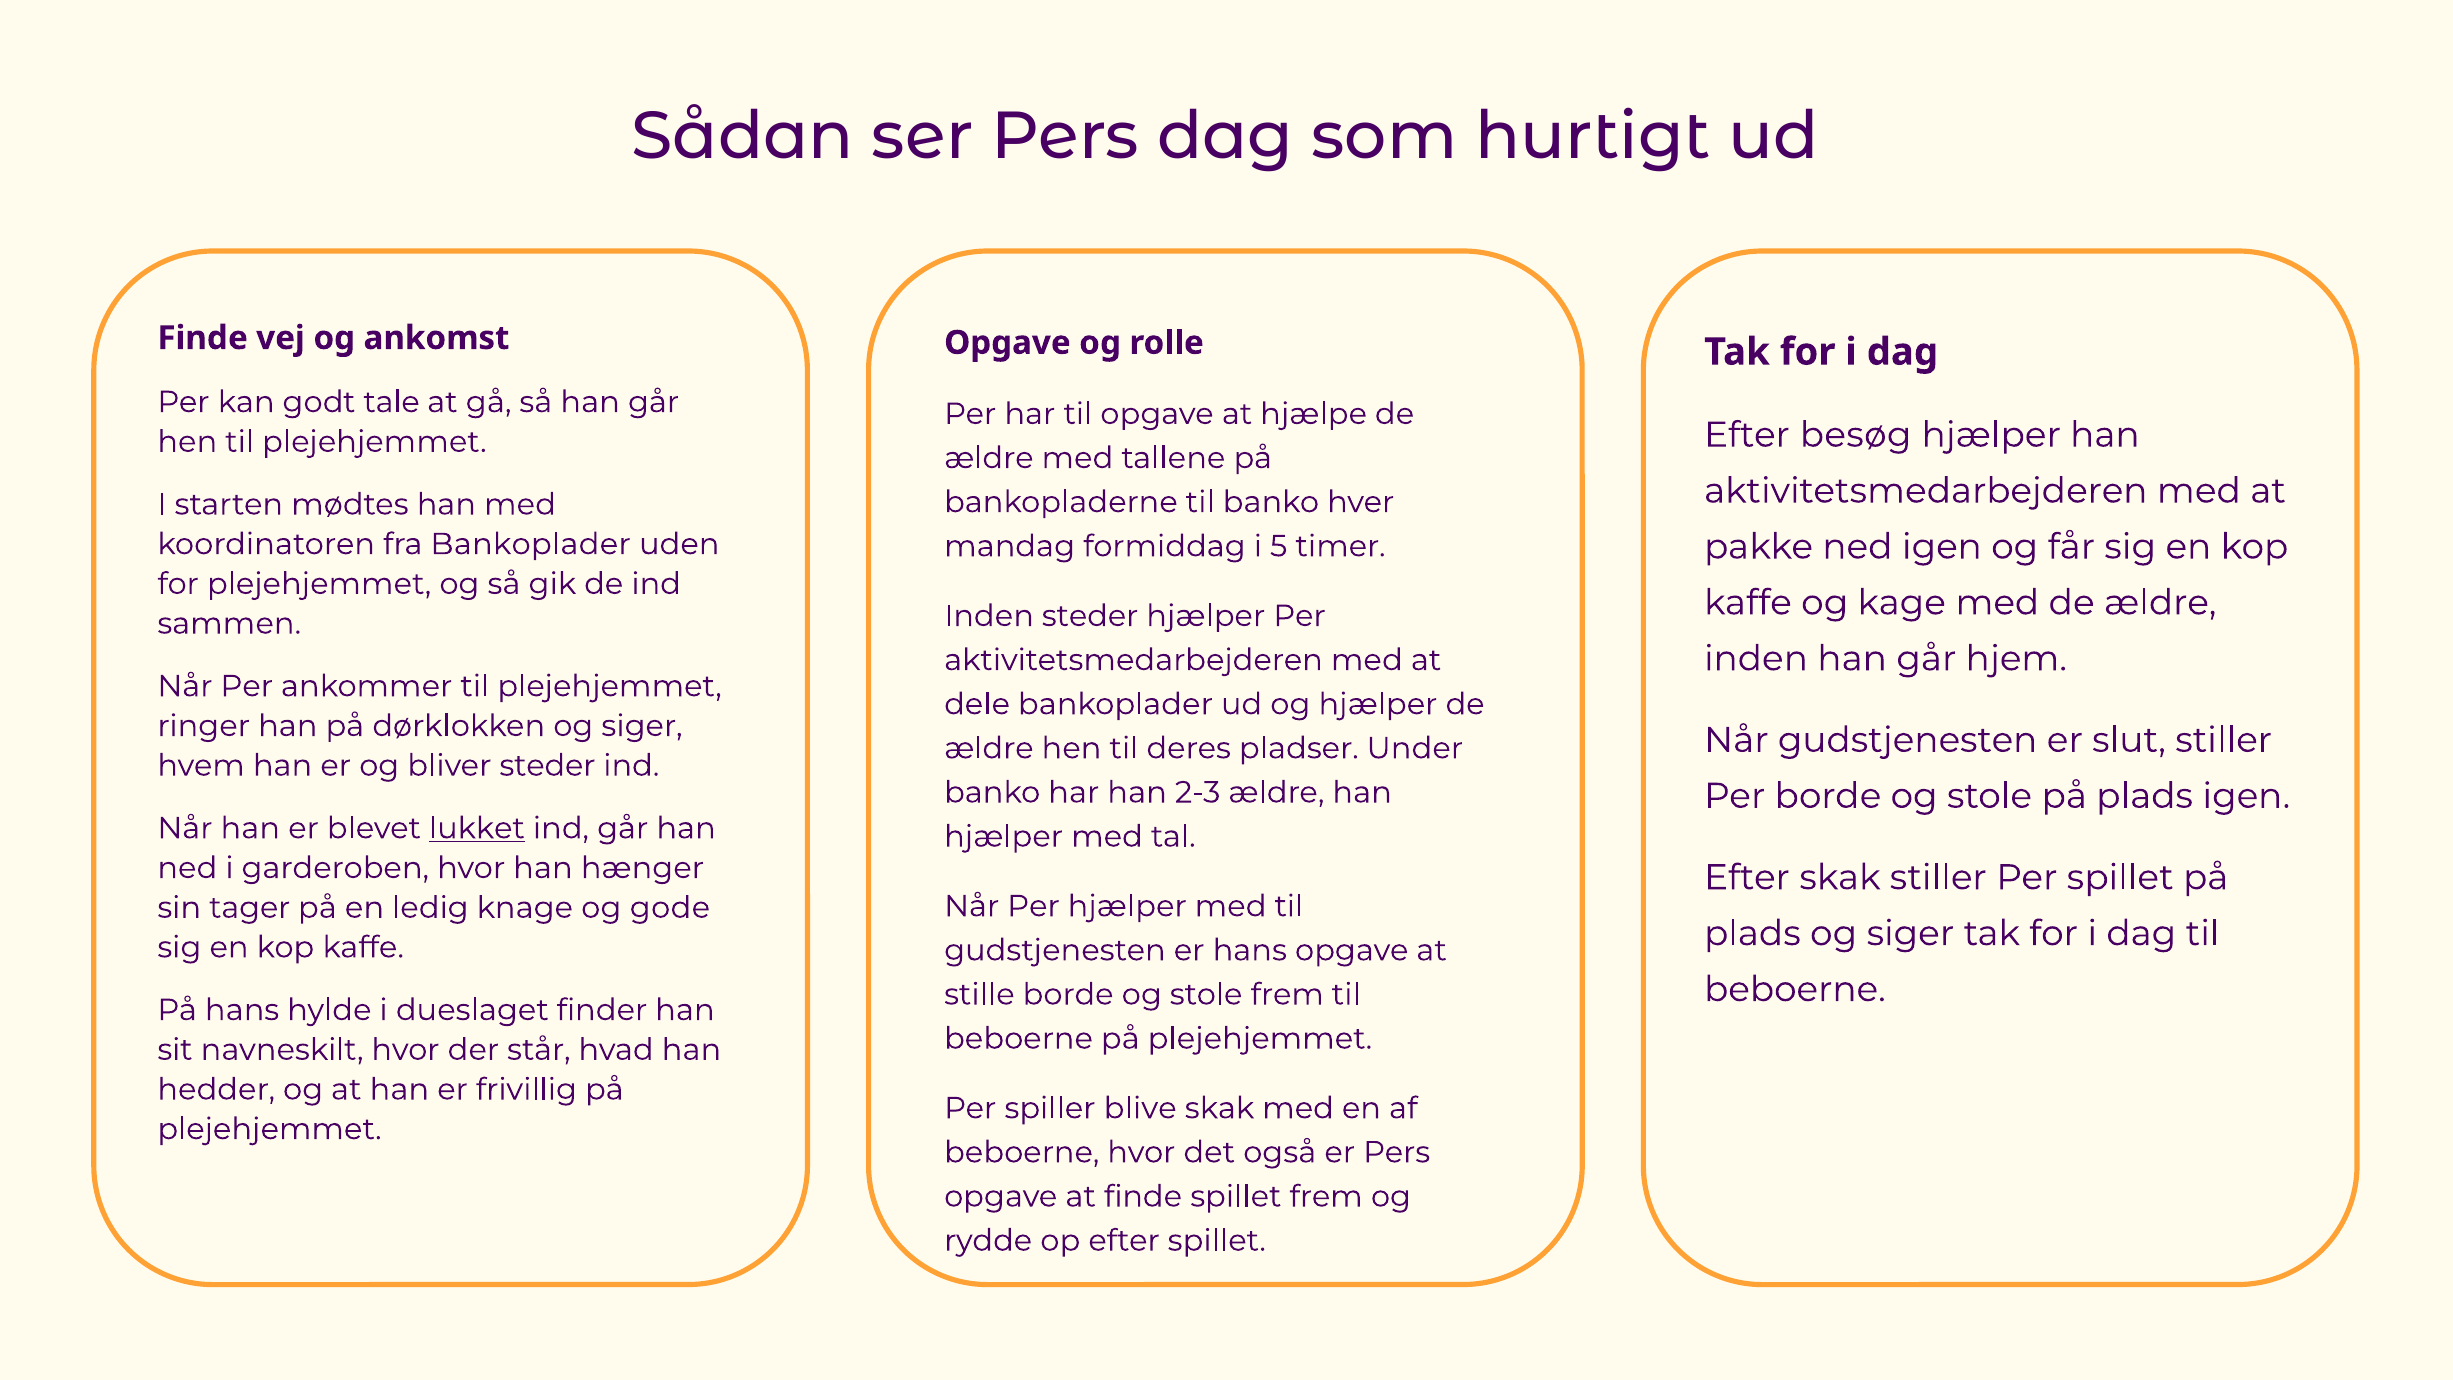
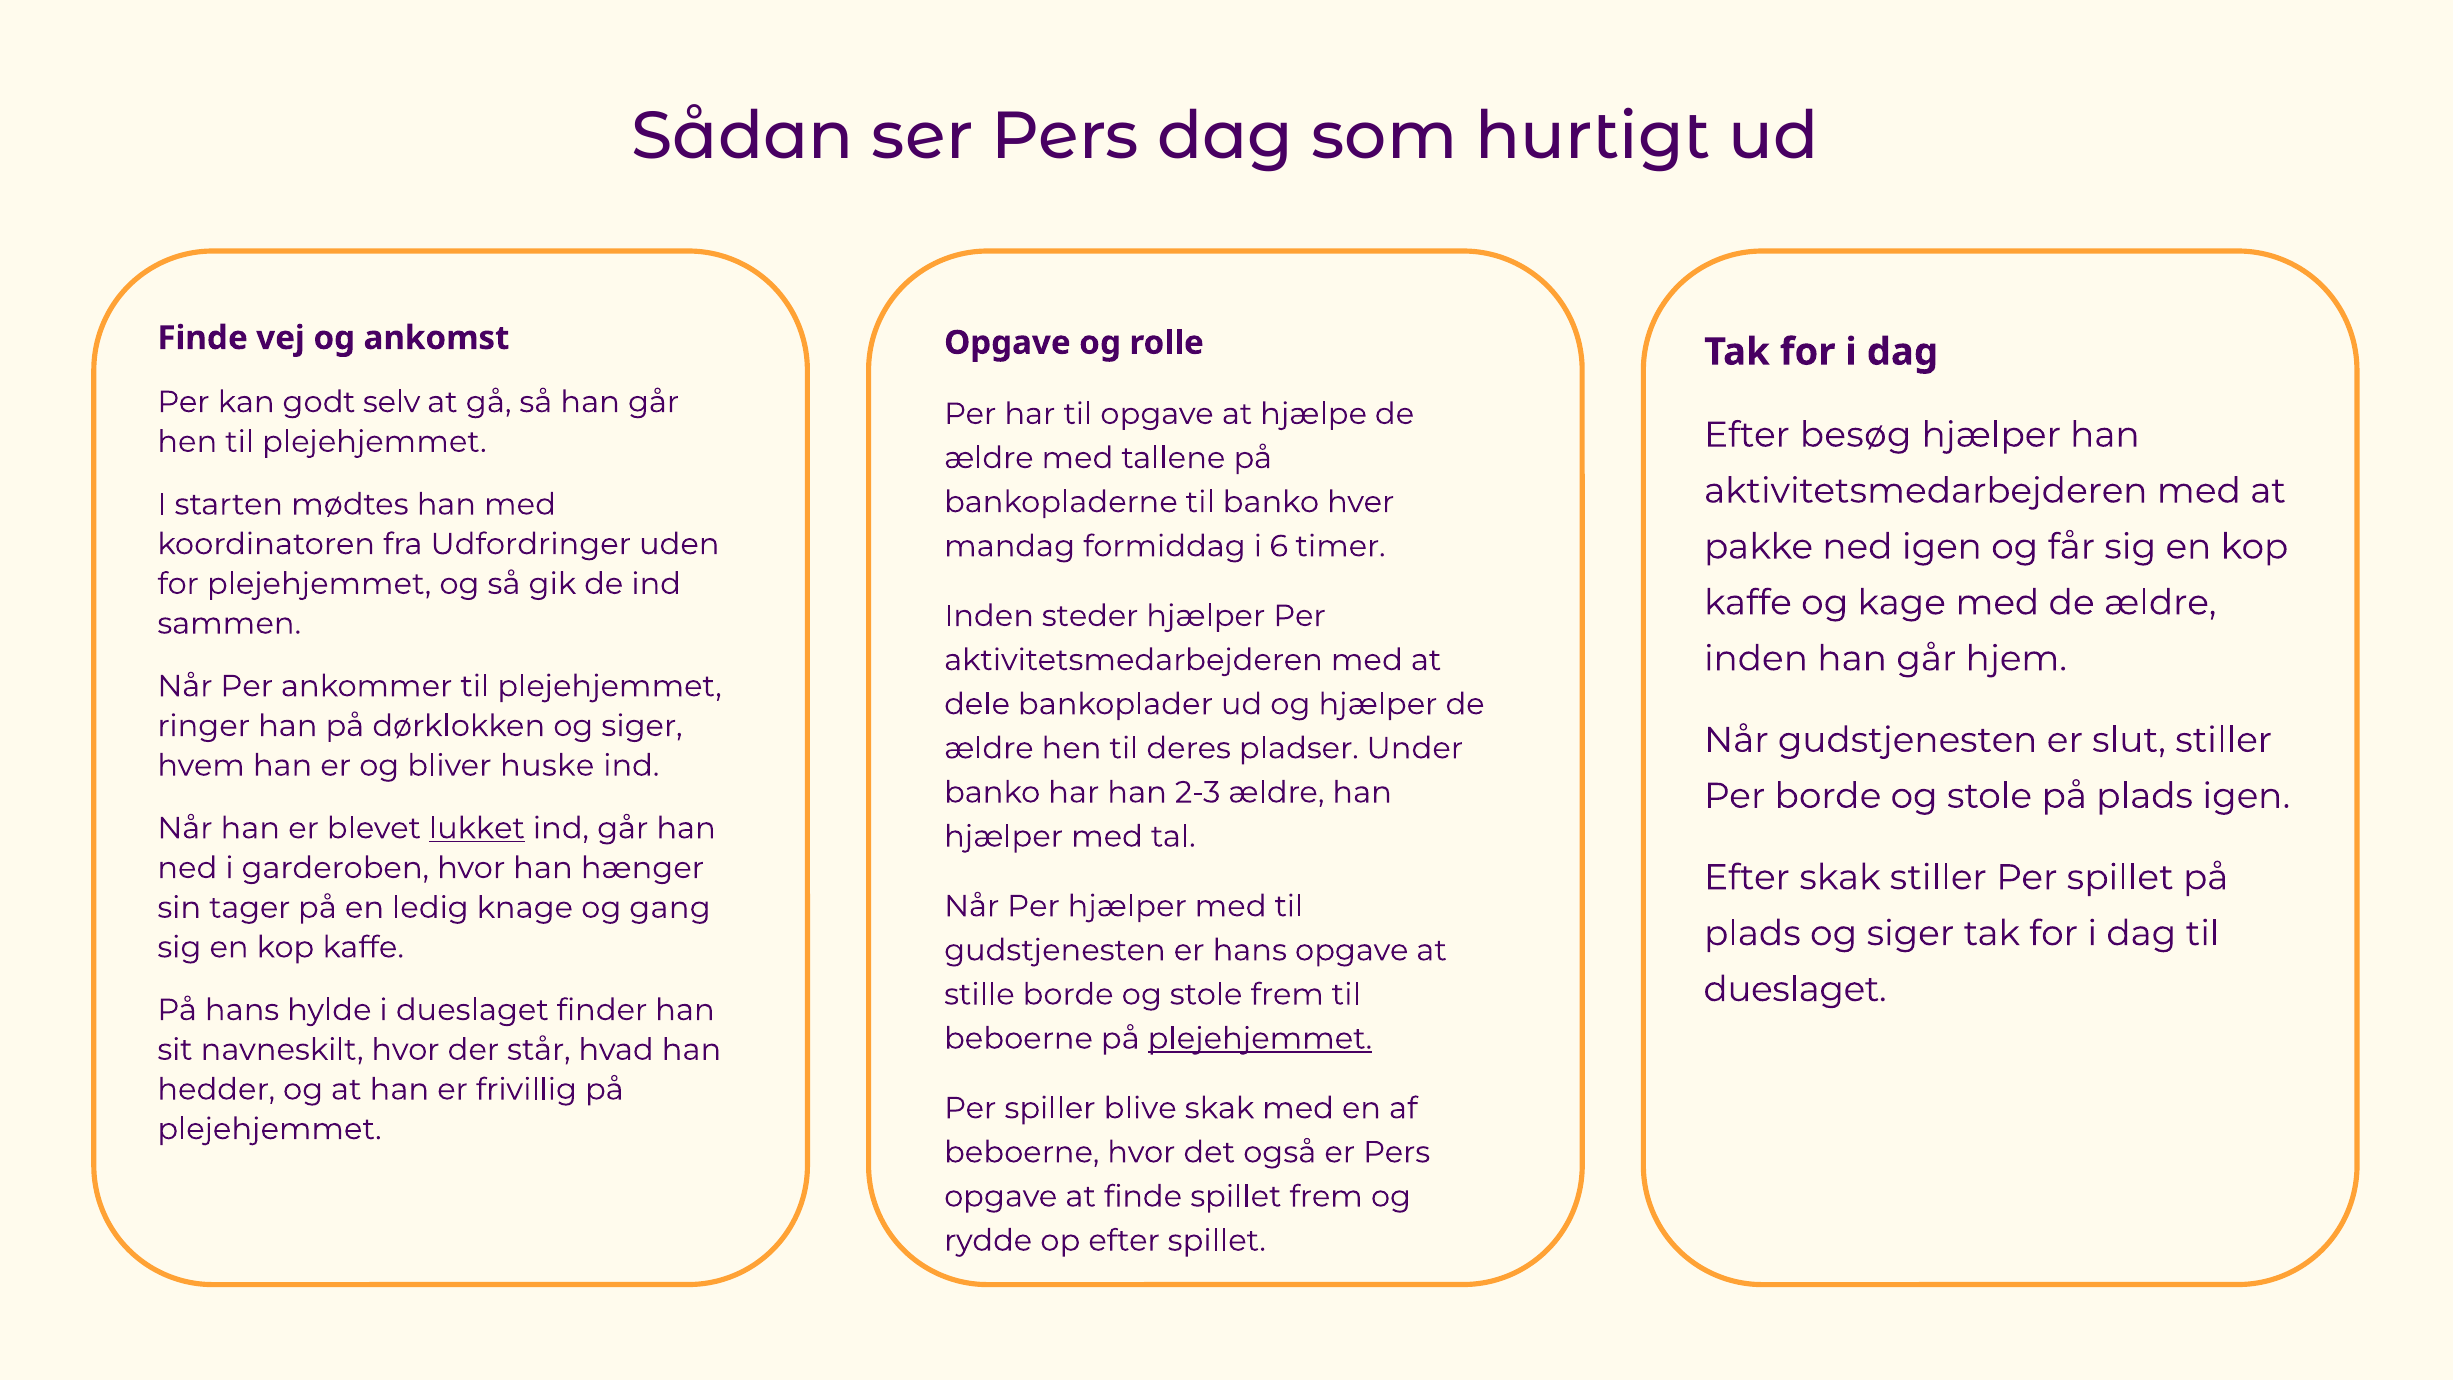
tale: tale -> selv (392, 402)
fra Bankoplader: Bankoplader -> Udfordringer (531, 544)
5: 5 -> 6 (1279, 546)
bliver steder: steder -> huske (547, 765)
gode: gode -> gang (670, 908)
beboerne: beboerne -> dueslaget (1795, 989)
plejehjemmet underline: none -> present (1260, 1038)
